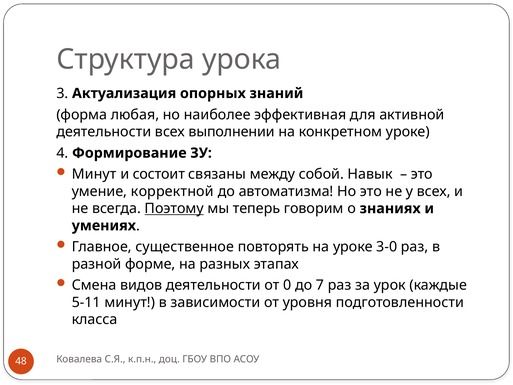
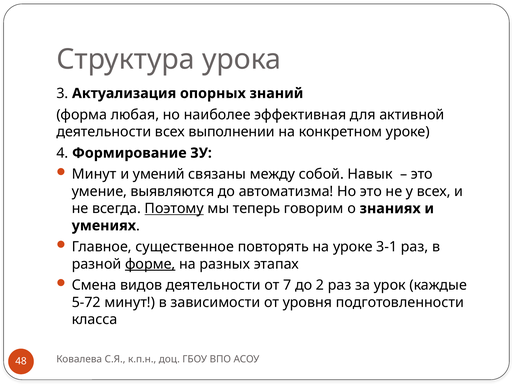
состоит: состоит -> умений (159, 174)
корректной: корректной -> выявляются (173, 191)
3-0: 3-0 -> 3-1 (387, 247)
форме underline: none -> present (150, 264)
0: 0 -> 7 (287, 285)
7: 7 -> 2 (320, 285)
5-11: 5-11 -> 5-72 (86, 302)
